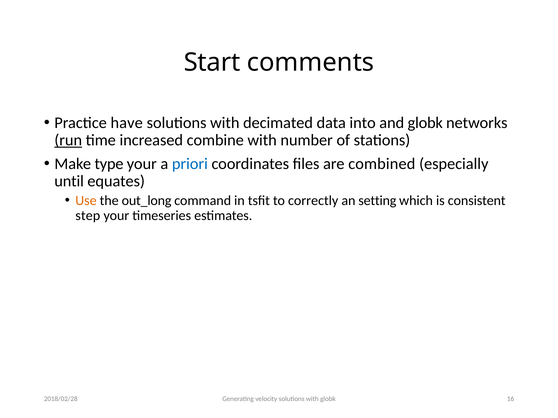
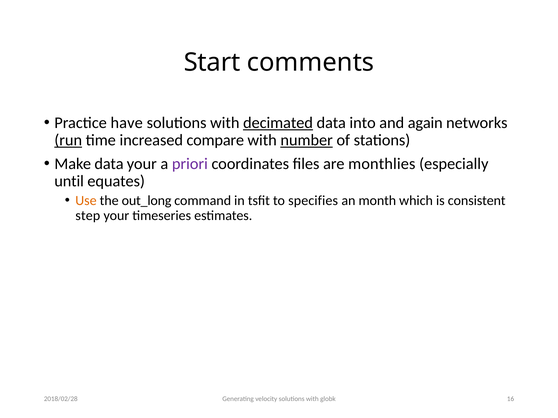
decimated underline: none -> present (278, 123)
and globk: globk -> again (425, 123)
combine: combine -> compare (215, 140)
number underline: none -> present (307, 140)
Make type: type -> data (109, 164)
priori colour: blue -> purple (190, 164)
combined: combined -> monthlies (382, 164)
correctly: correctly -> specifies (313, 201)
setting: setting -> month (377, 201)
